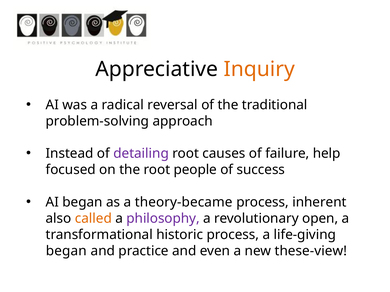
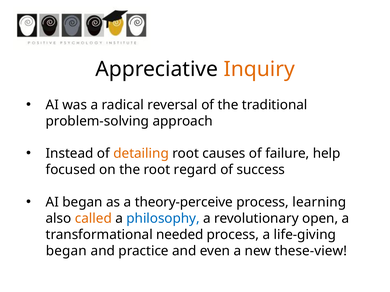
detailing colour: purple -> orange (141, 154)
people: people -> regard (195, 170)
theory-became: theory-became -> theory-perceive (184, 202)
inherent: inherent -> learning (319, 202)
philosophy colour: purple -> blue (163, 219)
historic: historic -> needed (180, 235)
